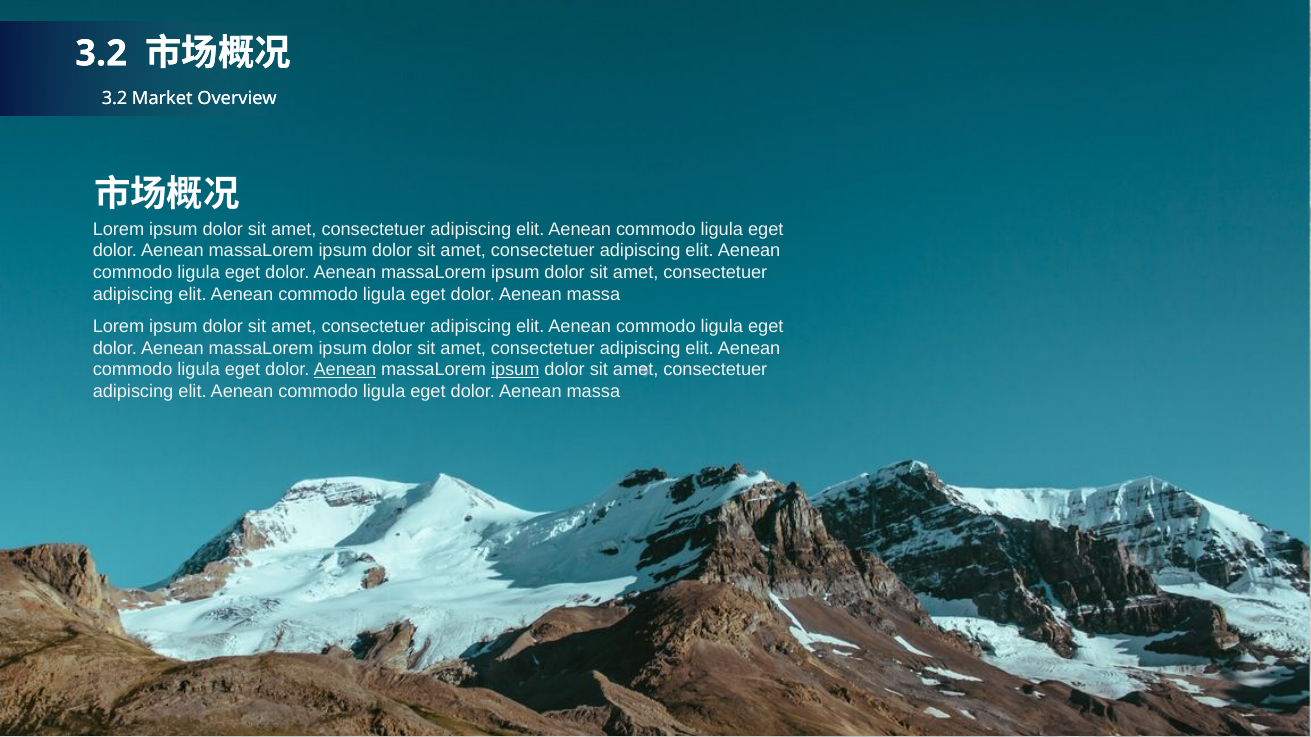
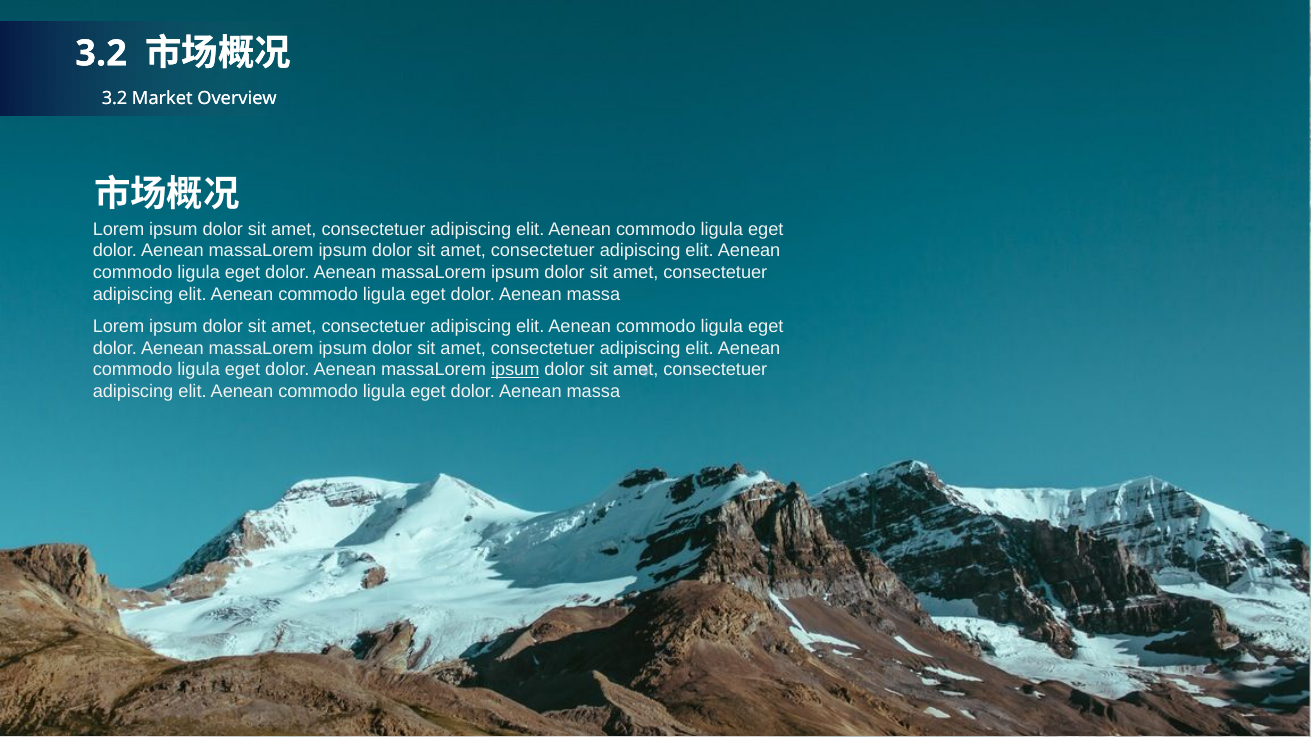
Aenean underline: present -> none (345, 370)
